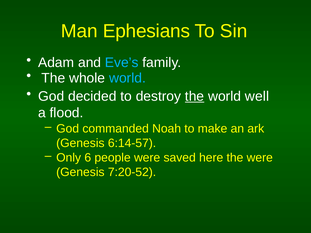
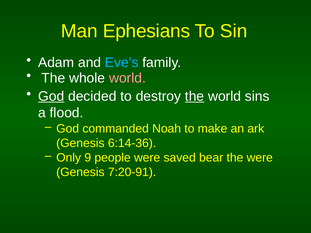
world colour: light blue -> pink (127, 78)
God underline: none -> present (51, 96)
well: well -> sins (257, 96)
6:14-57: 6:14-57 -> 6:14-36 (132, 143)
6: 6 -> 9 (88, 158)
here: here -> bear (211, 158)
7:20-52: 7:20-52 -> 7:20-91 (132, 172)
